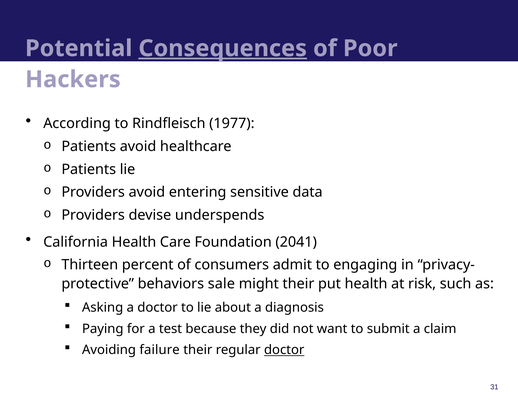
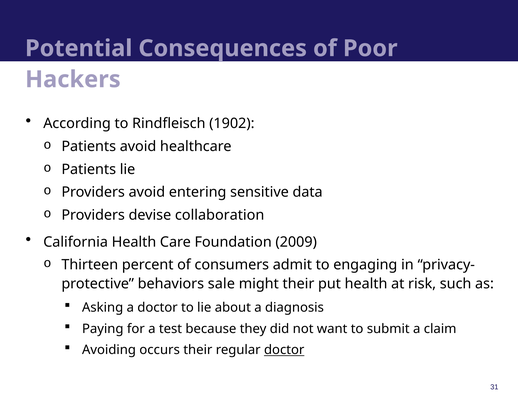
Consequences underline: present -> none (223, 48)
1977: 1977 -> 1902 (232, 124)
underspends: underspends -> collaboration (220, 215)
2041: 2041 -> 2009 (296, 242)
failure: failure -> occurs (160, 350)
